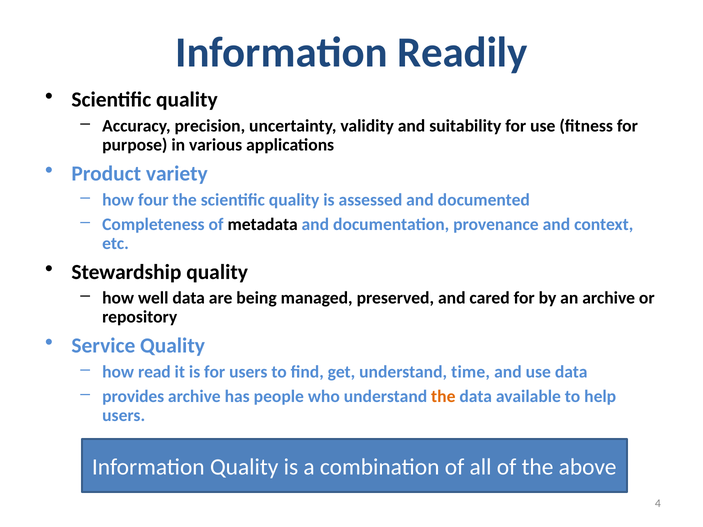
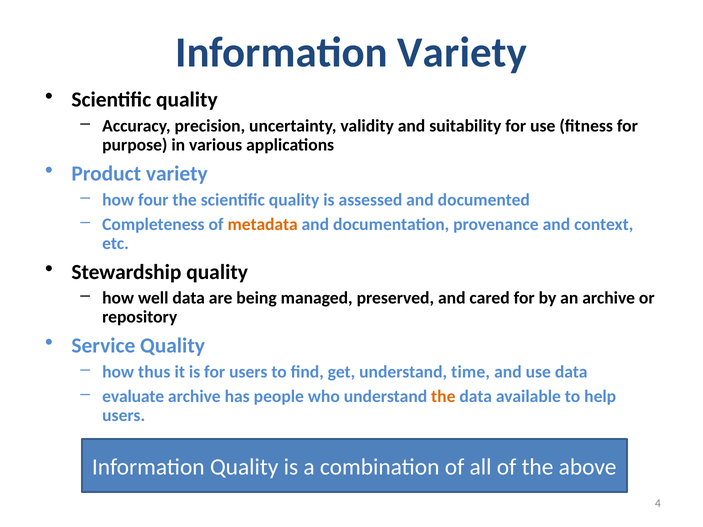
Information Readily: Readily -> Variety (462, 53)
metadata colour: black -> orange (263, 225)
read: read -> thus (154, 372)
provides: provides -> evaluate (133, 397)
